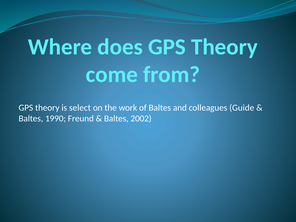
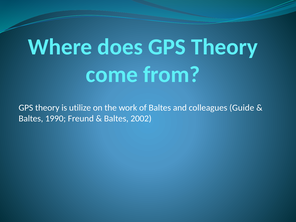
select: select -> utilize (80, 108)
